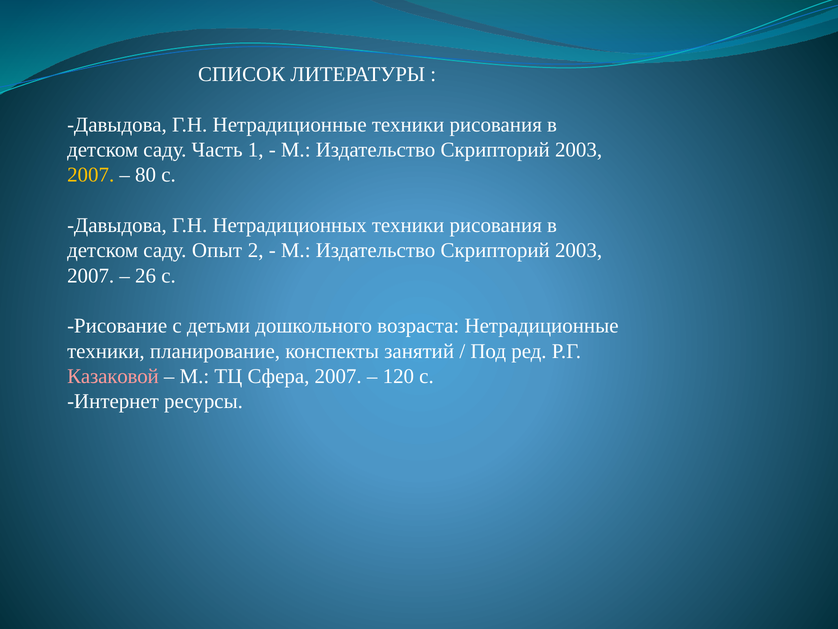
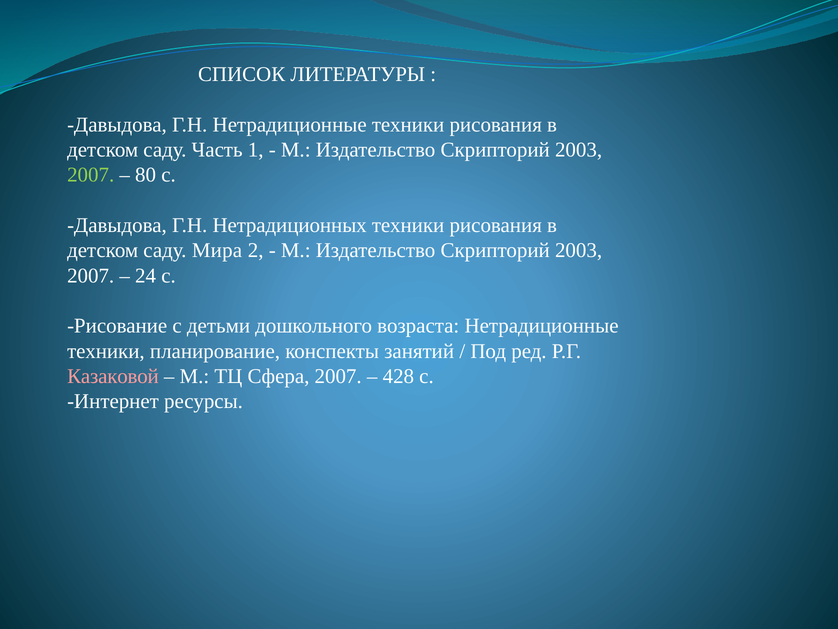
2007 colour: yellow -> light green (91, 175)
Опыт: Опыт -> Мира (217, 250)
26: 26 -> 24 (146, 275)
120: 120 -> 428 (398, 376)
